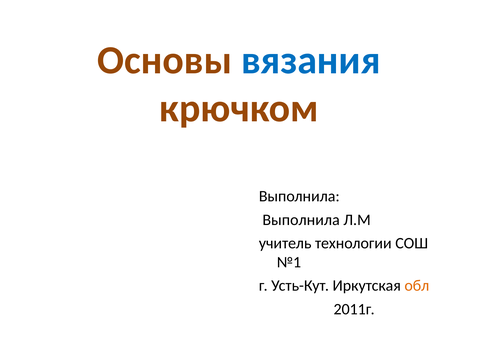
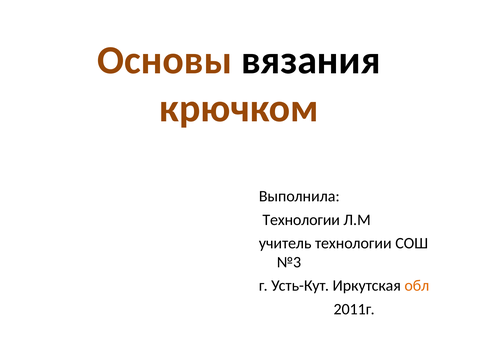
вязания colour: blue -> black (311, 60)
Выполнила: Выполнила -> Технологии (301, 219)
№1: №1 -> №3 (289, 262)
